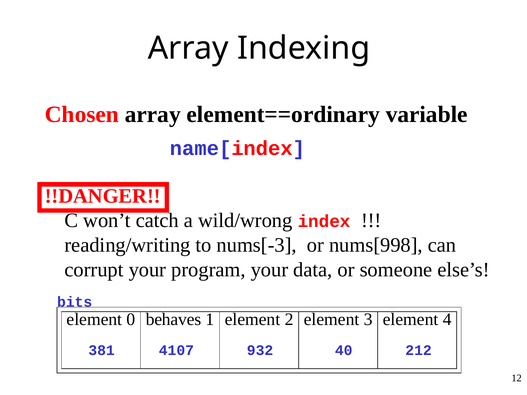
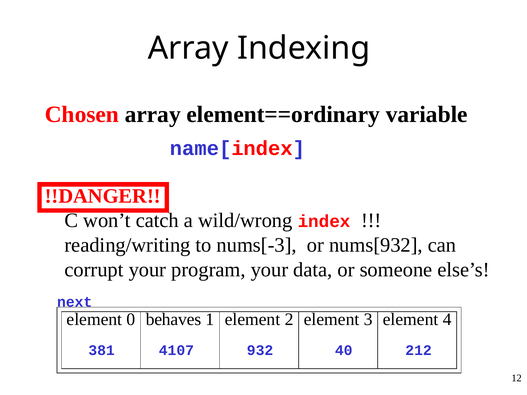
nums[998: nums[998 -> nums[932 (376, 245)
bits: bits -> next (75, 302)
